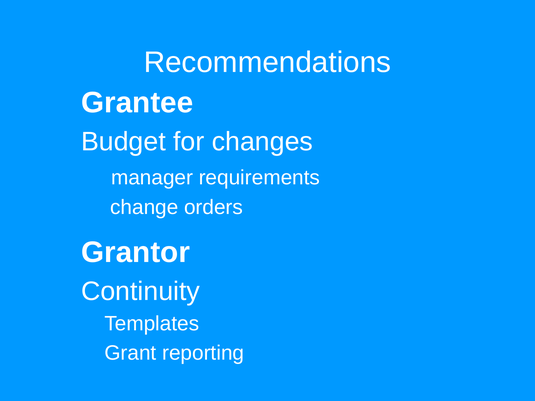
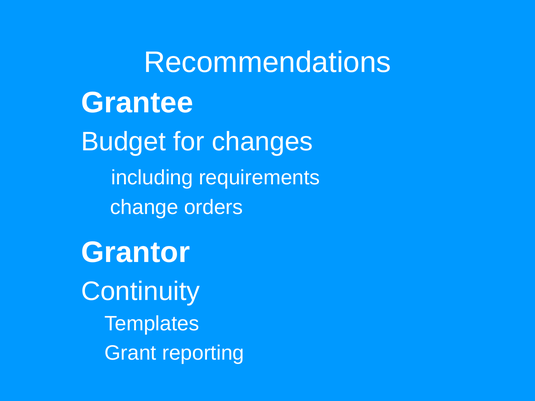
manager: manager -> including (152, 178)
